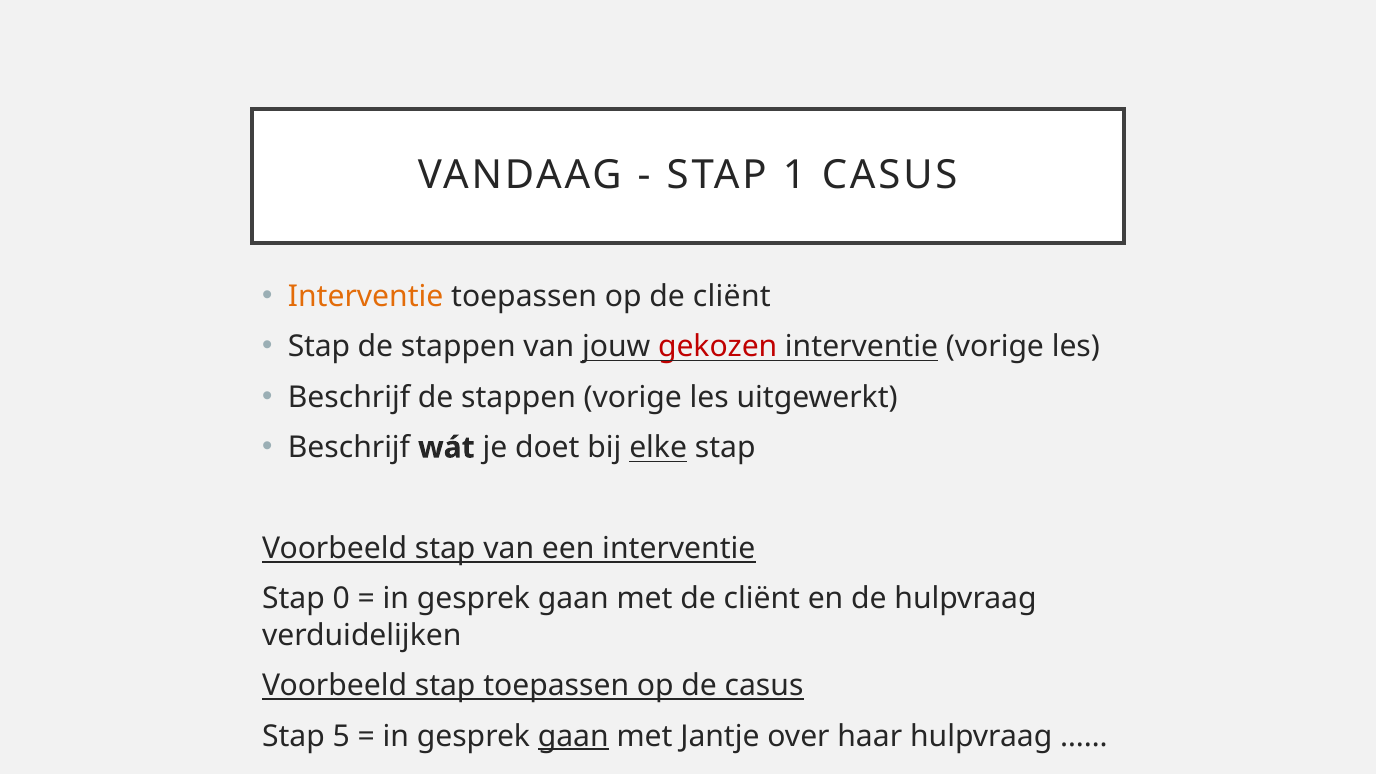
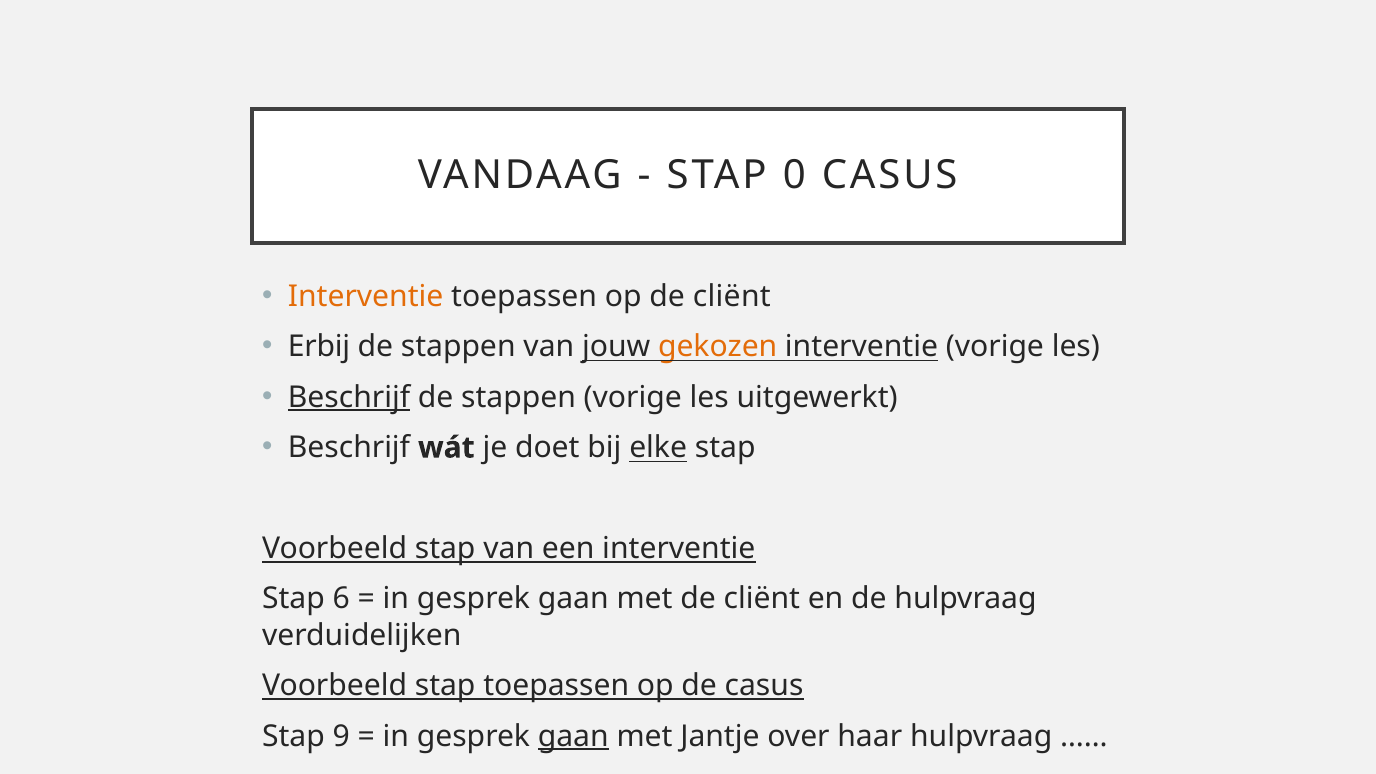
1: 1 -> 0 (794, 176)
Stap: Stap -> Erbij (319, 347)
gekozen colour: red -> orange (718, 347)
Beschrijf underline: none -> present (349, 397)
0: 0 -> 6 (341, 599)
5: 5 -> 9 (341, 736)
